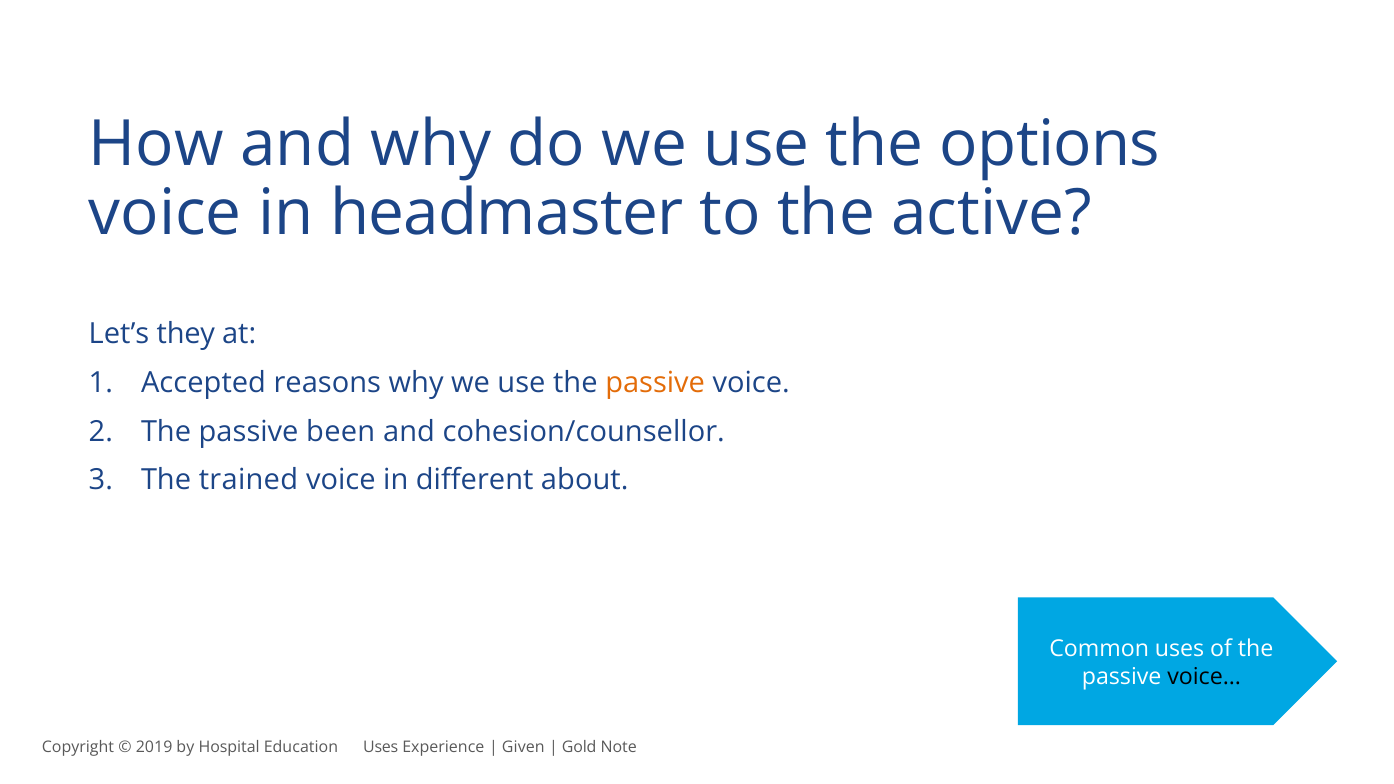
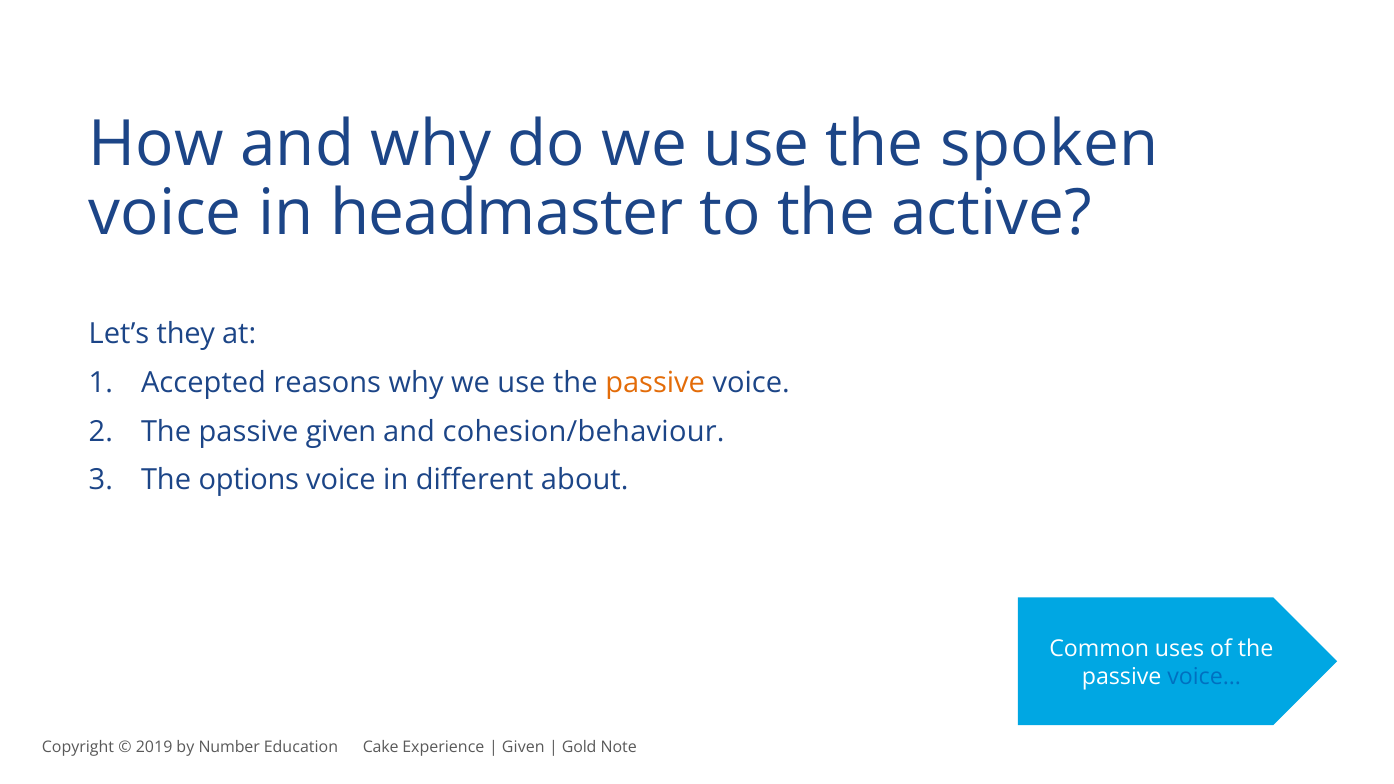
options: options -> spoken (1050, 145)
passive been: been -> given (341, 431)
cohesion/counsellor: cohesion/counsellor -> cohesion/behaviour (584, 431)
trained: trained -> options (249, 480)
voice colour: black -> blue (1204, 677)
Hospital: Hospital -> Number (229, 747)
Education Uses: Uses -> Cake (381, 747)
